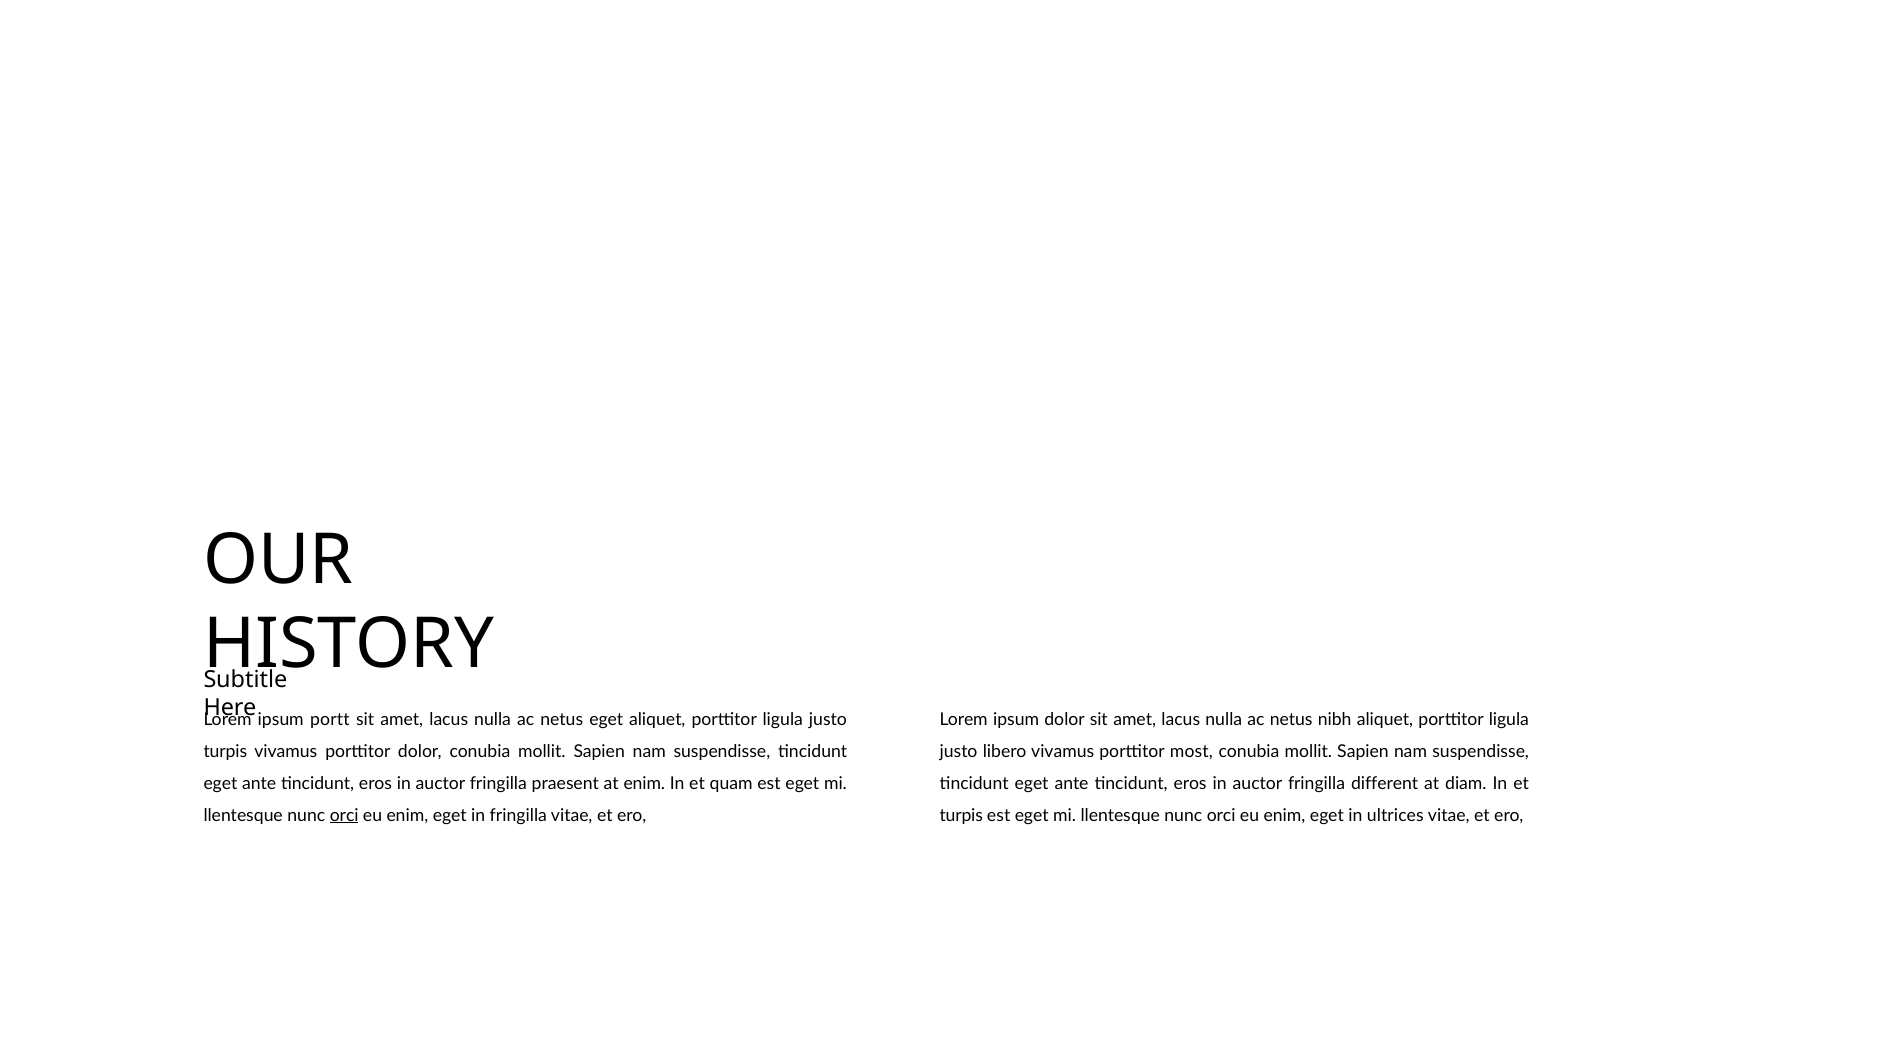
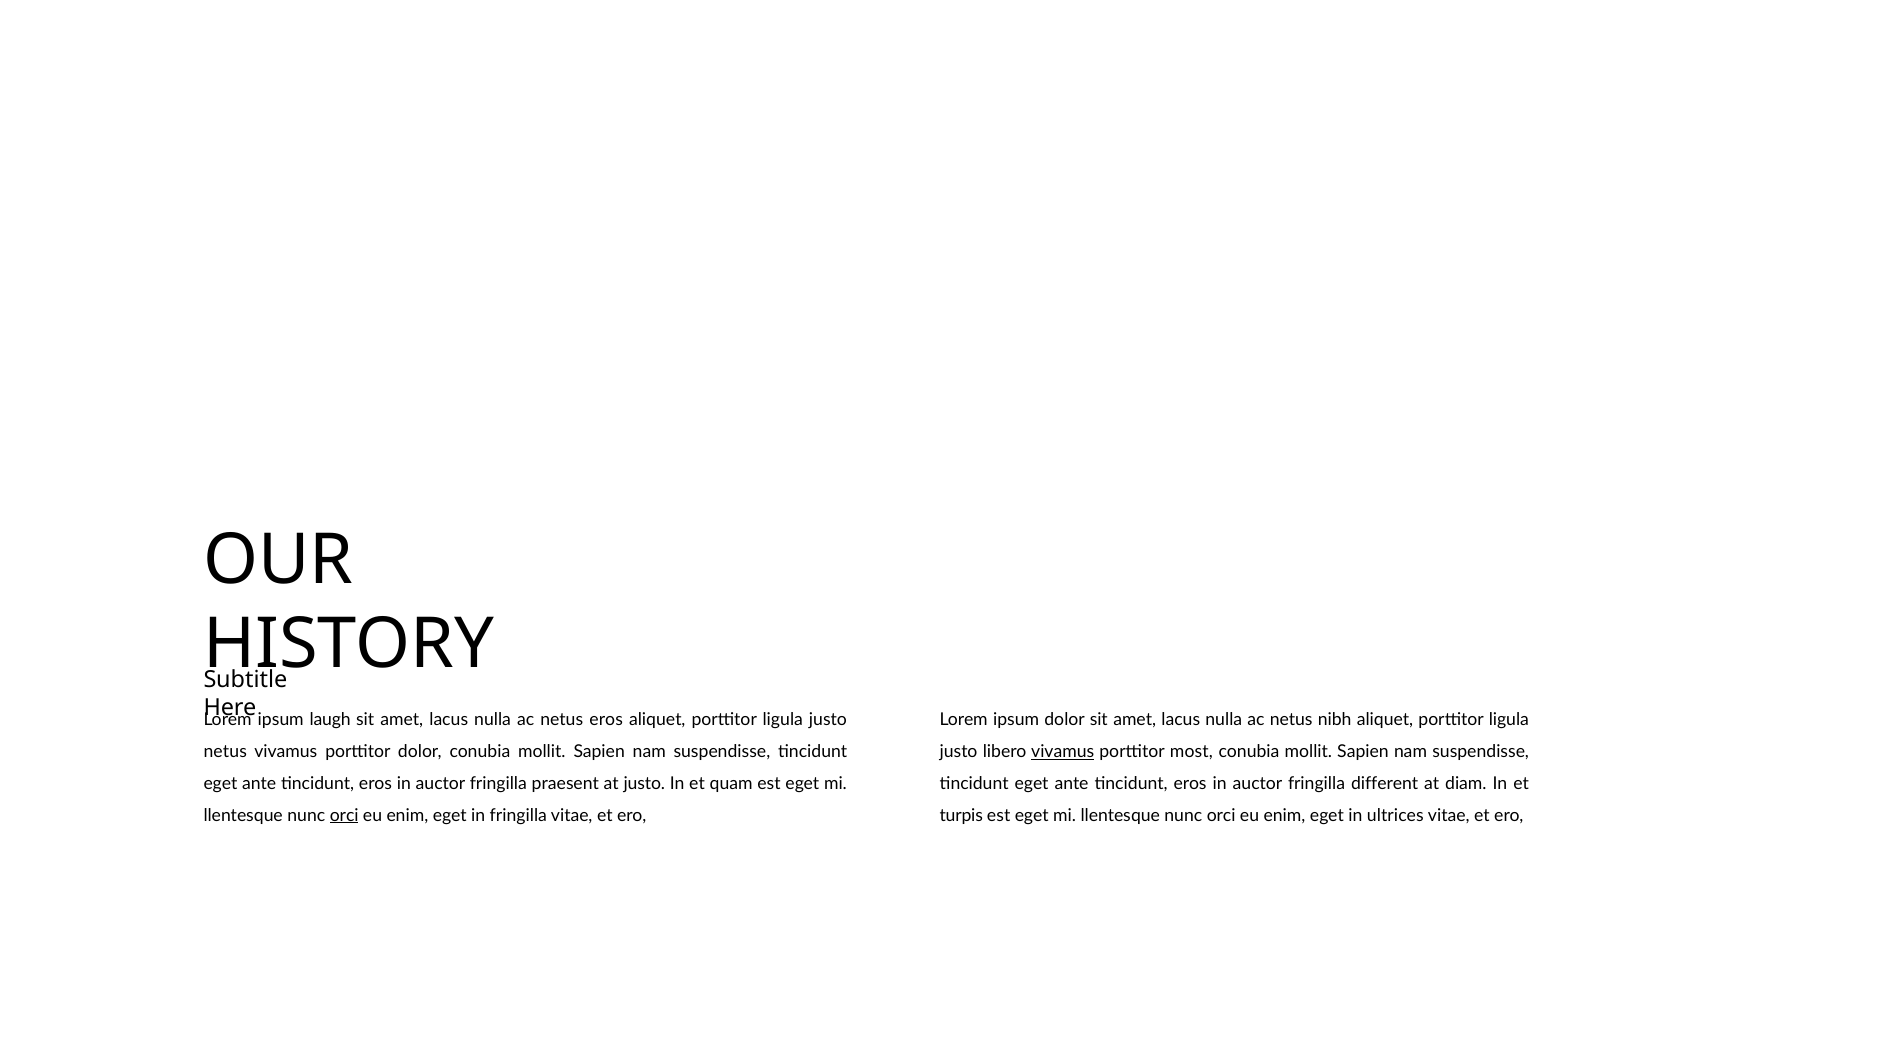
portt: portt -> laugh (330, 720)
netus eget: eget -> eros (606, 720)
turpis: turpis -> netus (225, 752)
vivamus underline: none -> present (1063, 752)
at enim: enim -> justo (644, 783)
